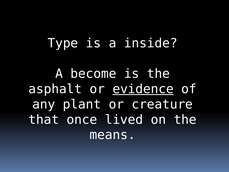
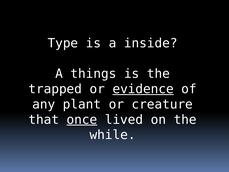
become: become -> things (93, 74)
asphalt: asphalt -> trapped (55, 89)
once underline: none -> present (82, 119)
means: means -> while (113, 135)
